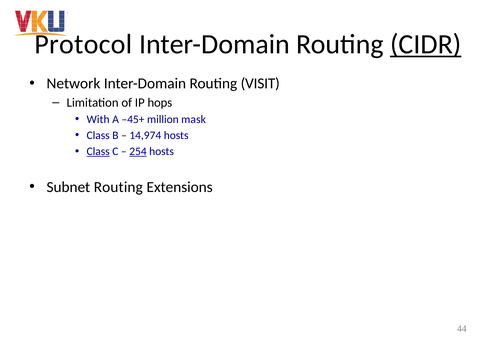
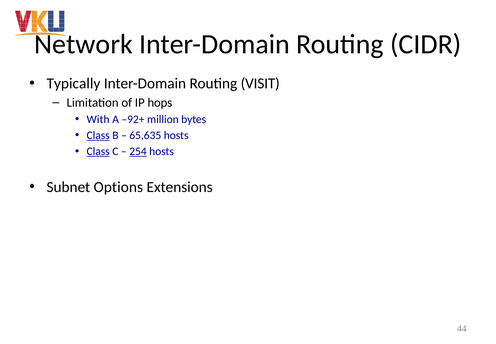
Protocol: Protocol -> Network (83, 44)
CIDR underline: present -> none (426, 44)
Network: Network -> Typically (73, 83)
–45+: –45+ -> –92+ (133, 119)
mask: mask -> bytes (194, 119)
Class underline: none -> present (98, 135)
14,974: 14,974 -> 65,635 (145, 135)
Subnet Routing: Routing -> Options (118, 187)
